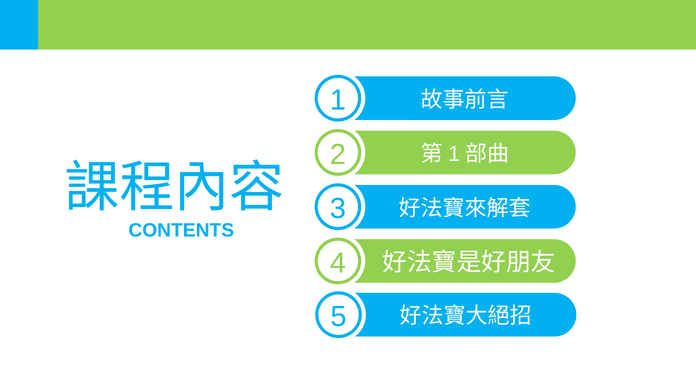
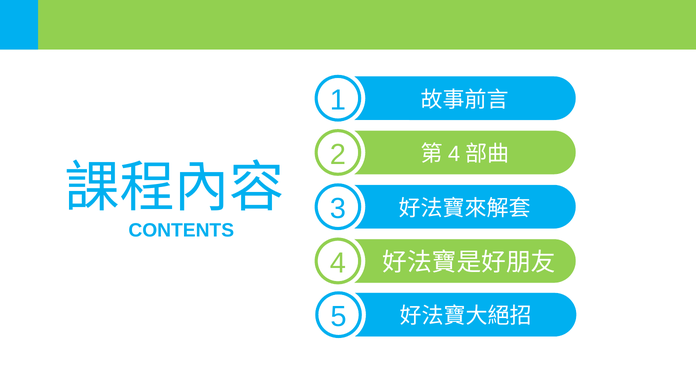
1: 1 -> 4 (454, 154)
